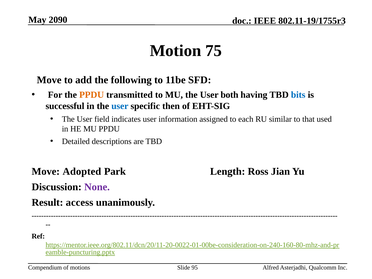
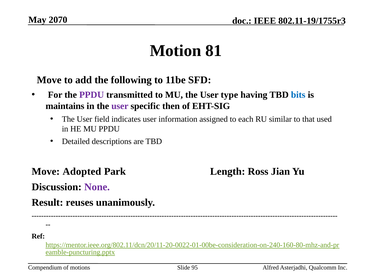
2090: 2090 -> 2070 (58, 20)
75: 75 -> 81 (214, 51)
PPDU colour: orange -> purple (92, 95)
both: both -> type (229, 95)
successful: successful -> maintains (65, 106)
user colour: blue -> purple (120, 106)
access: access -> reuses (80, 202)
